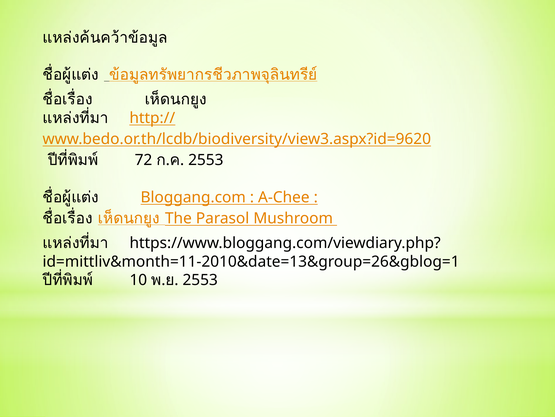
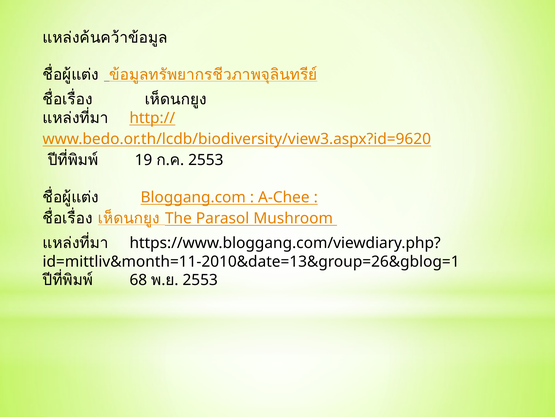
72: 72 -> 19 (144, 160)
10: 10 -> 68 (138, 280)
